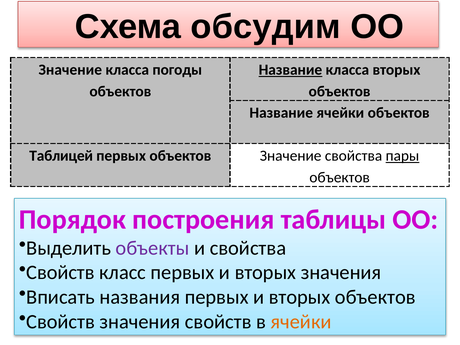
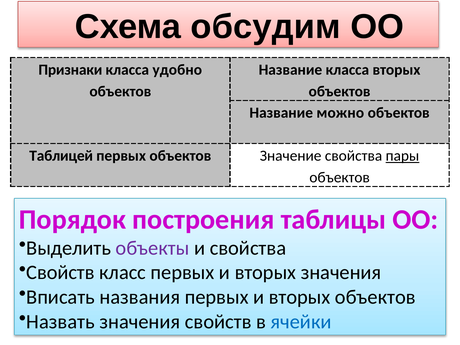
Значение: Значение -> Признаки (70, 70)
погоды: погоды -> удобно (177, 70)
Название underline: present -> none (290, 70)
Название ячейки: ячейки -> можно (340, 113)
Свойств: Свойств -> Назвать (61, 322)
ячейки colour: orange -> blue (301, 322)
